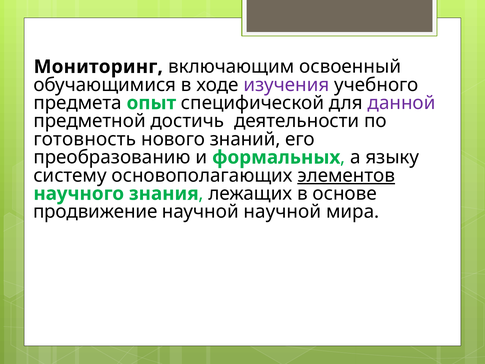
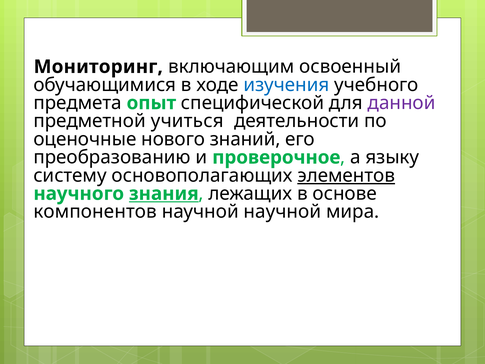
изучения colour: purple -> blue (286, 85)
достичь: достичь -> учиться (187, 121)
готовность: готовность -> оценочные (85, 139)
формальных: формальных -> проверочное (276, 157)
знания underline: none -> present (164, 194)
продвижение: продвижение -> компонентов (95, 212)
